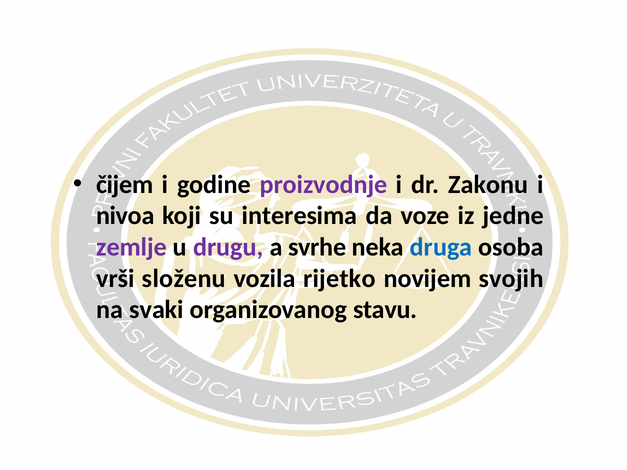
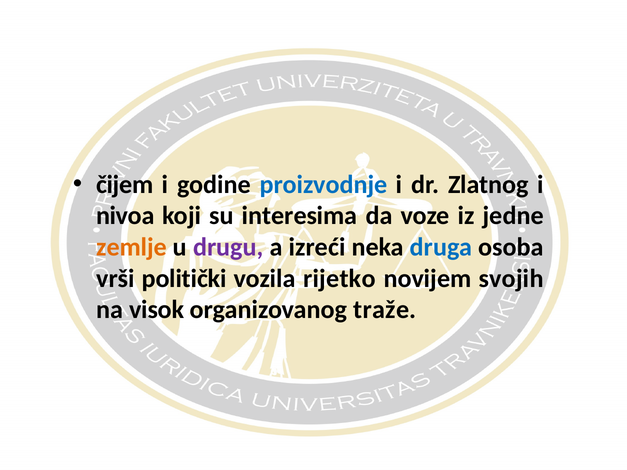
proizvodnje colour: purple -> blue (323, 184)
Zakonu: Zakonu -> Zlatnog (488, 184)
zemlje colour: purple -> orange (132, 247)
svrhe: svrhe -> izreći (317, 247)
složenu: složenu -> politički (184, 279)
svaki: svaki -> visok (157, 310)
stavu: stavu -> traže (385, 310)
